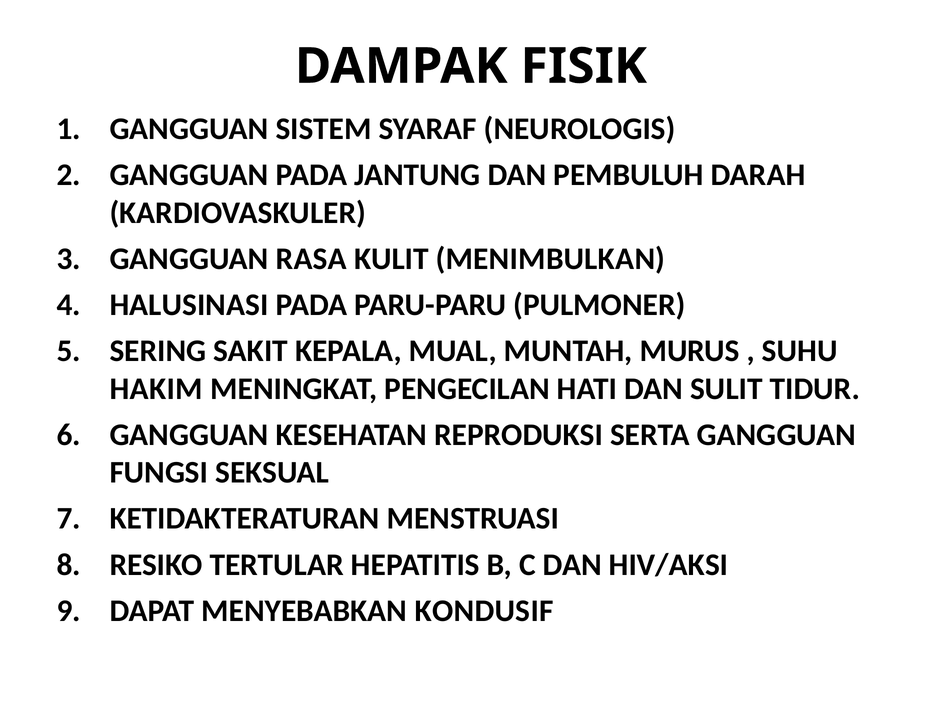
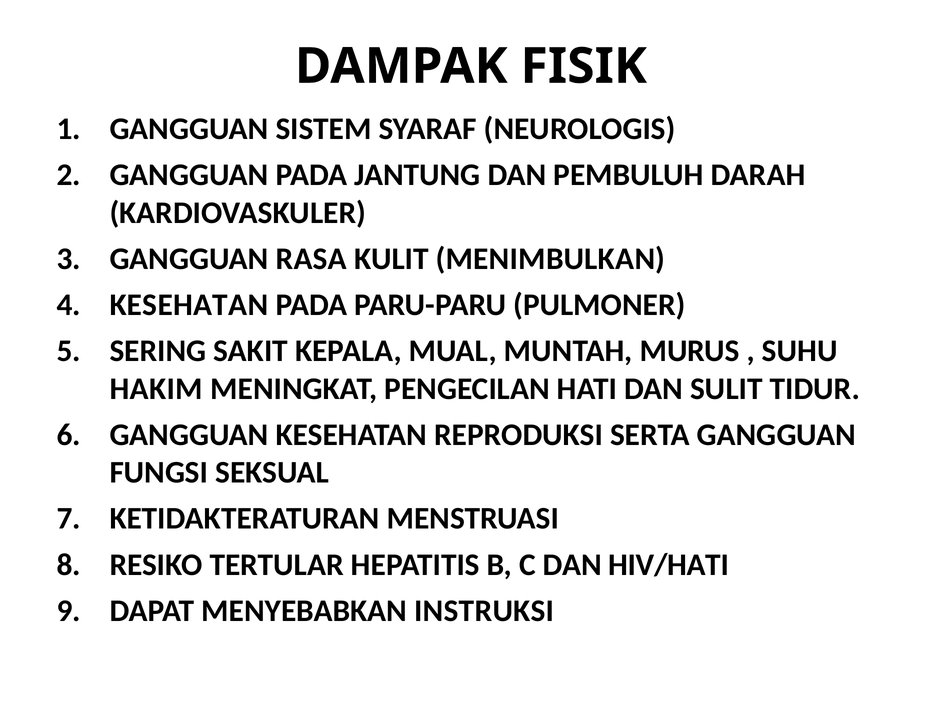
HALUSINASI: HALUSINASI -> KESEHATAN (189, 305)
HIV/AKSI: HIV/AKSI -> HIV/HATI (669, 564)
KONDUSIF: KONDUSIF -> INSTRUKSI (484, 610)
